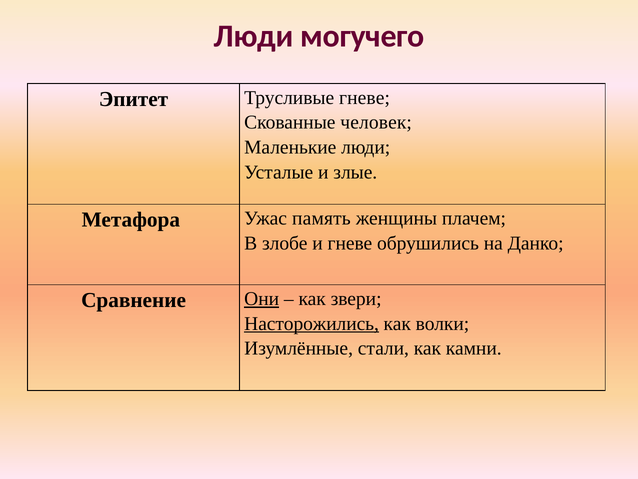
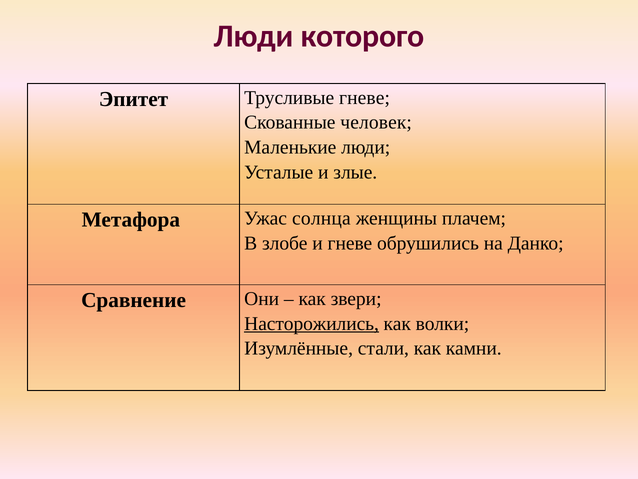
могучего: могучего -> которого (362, 36)
память: память -> солнца (321, 218)
Они underline: present -> none (262, 299)
